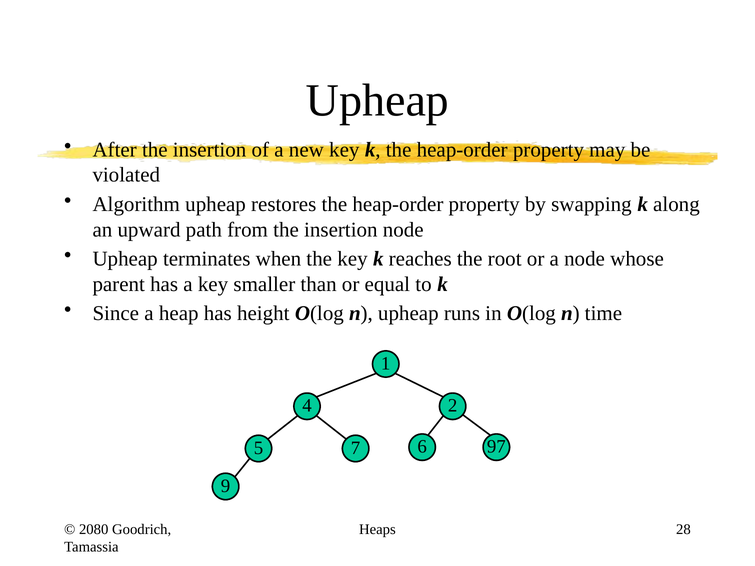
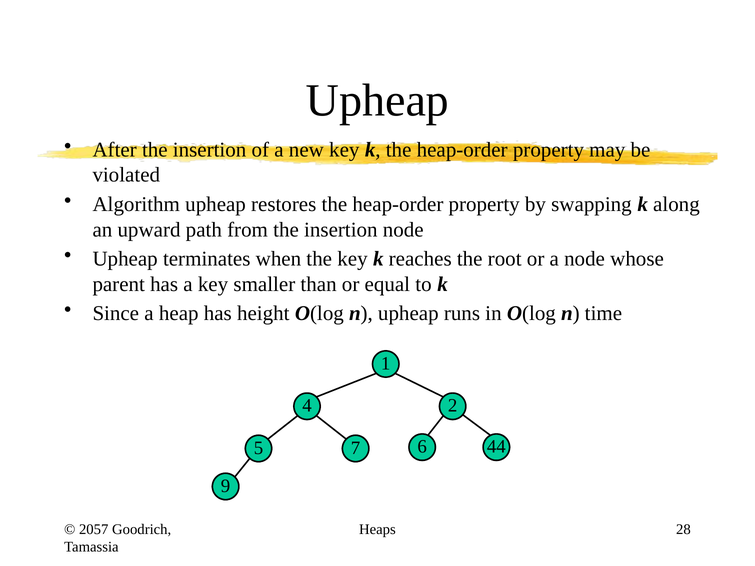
97: 97 -> 44 (496, 447)
2080: 2080 -> 2057 (94, 530)
